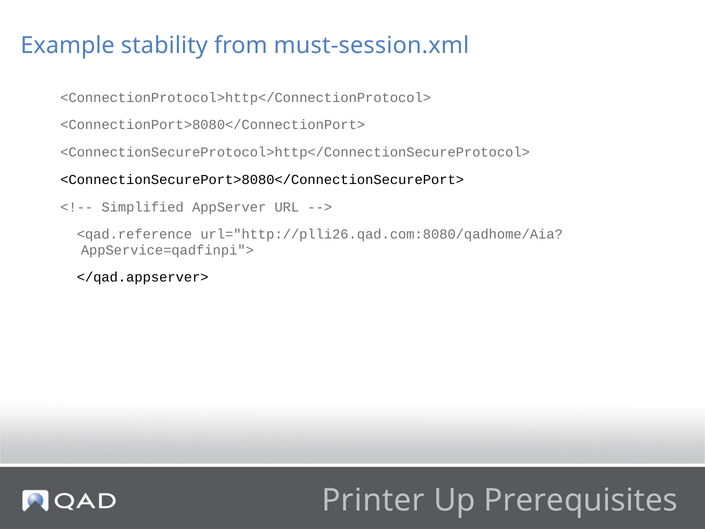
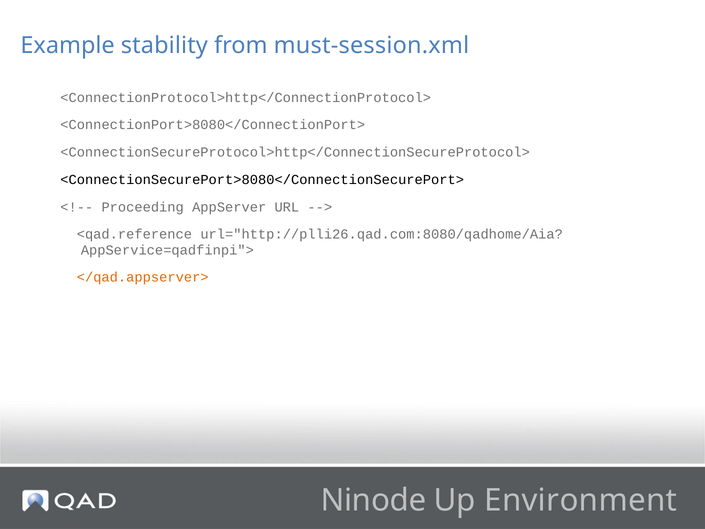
Simplified: Simplified -> Proceeding (143, 207)
</qad.appserver> colour: black -> orange (143, 277)
Printer: Printer -> Ninode (373, 500)
Prerequisites: Prerequisites -> Environment (581, 500)
